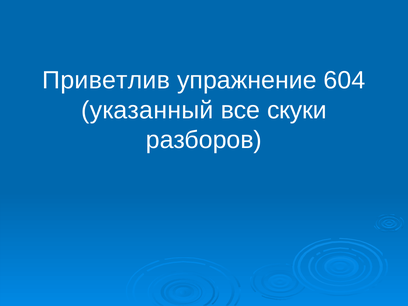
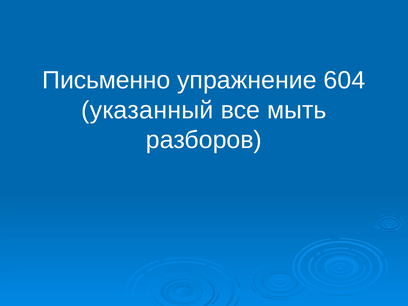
Приветлив: Приветлив -> Письменно (106, 80)
скуки: скуки -> мыть (297, 110)
